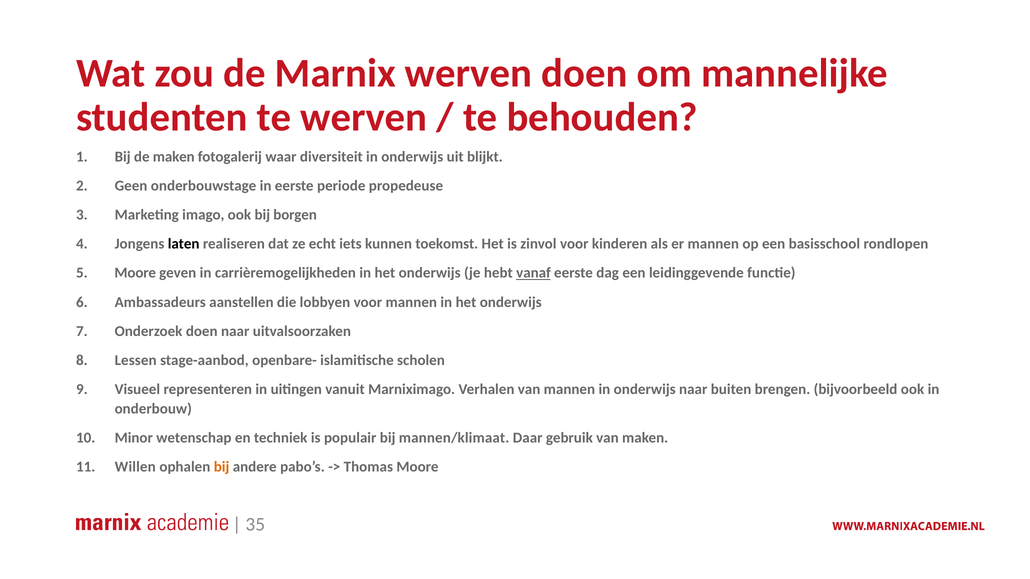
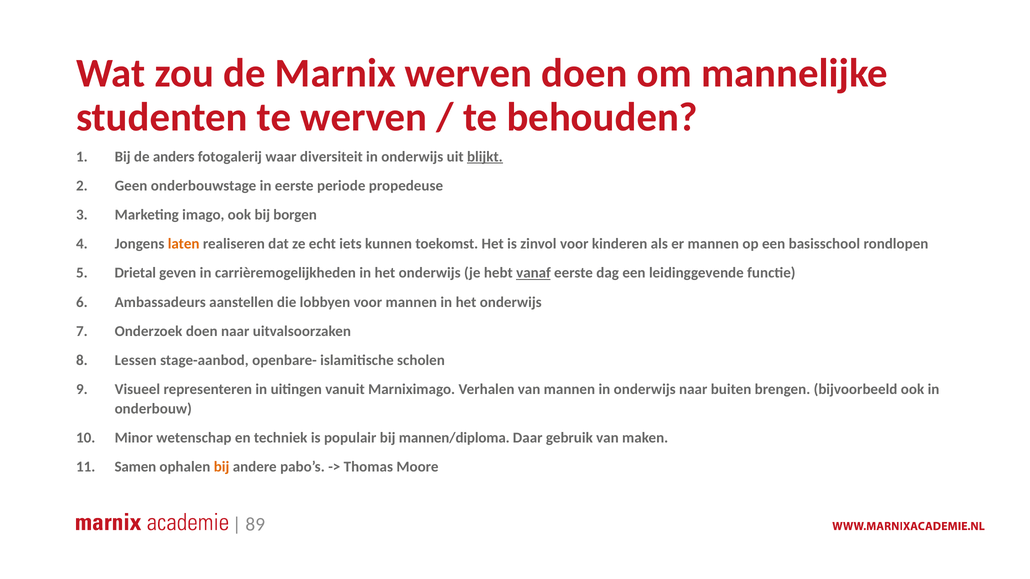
de maken: maken -> anders (174, 157)
blijkt underline: none -> present (485, 157)
laten colour: black -> orange (184, 244)
Moore: Moore -> Drietal (135, 273)
mannen/klimaat: mannen/klimaat -> mannen/diploma (454, 438)
Willen: Willen -> Samen (135, 467)
35: 35 -> 89 (255, 525)
